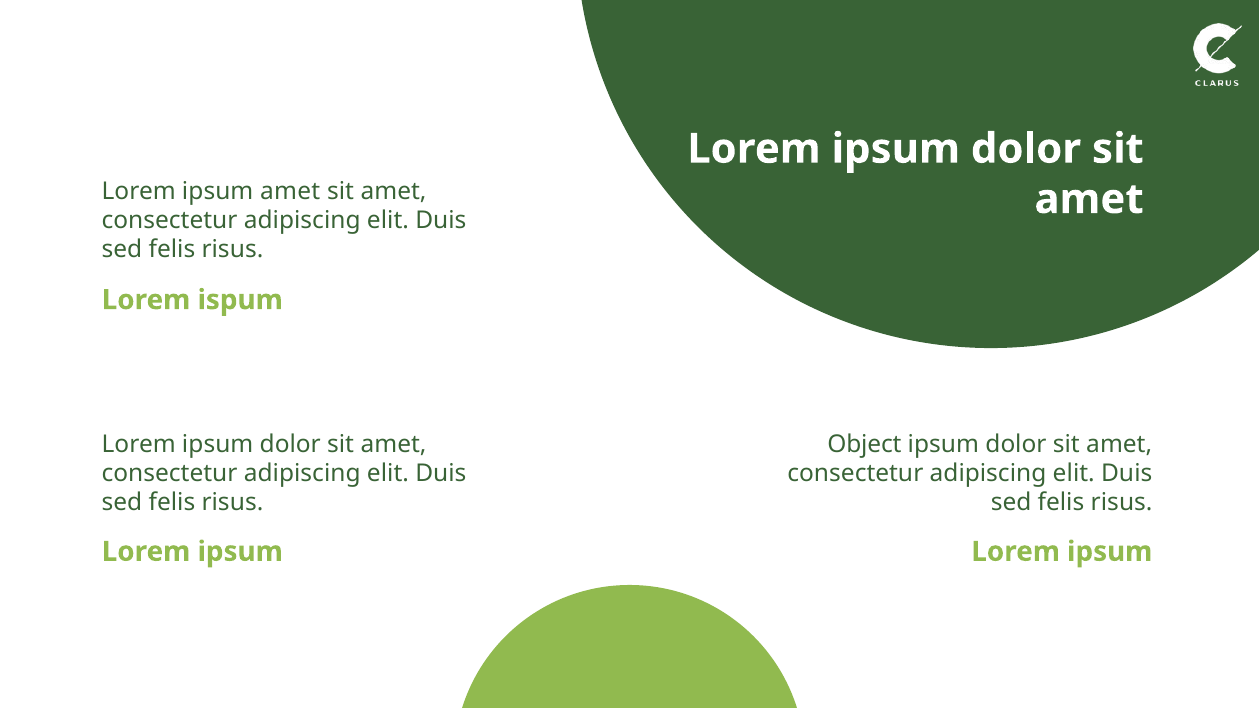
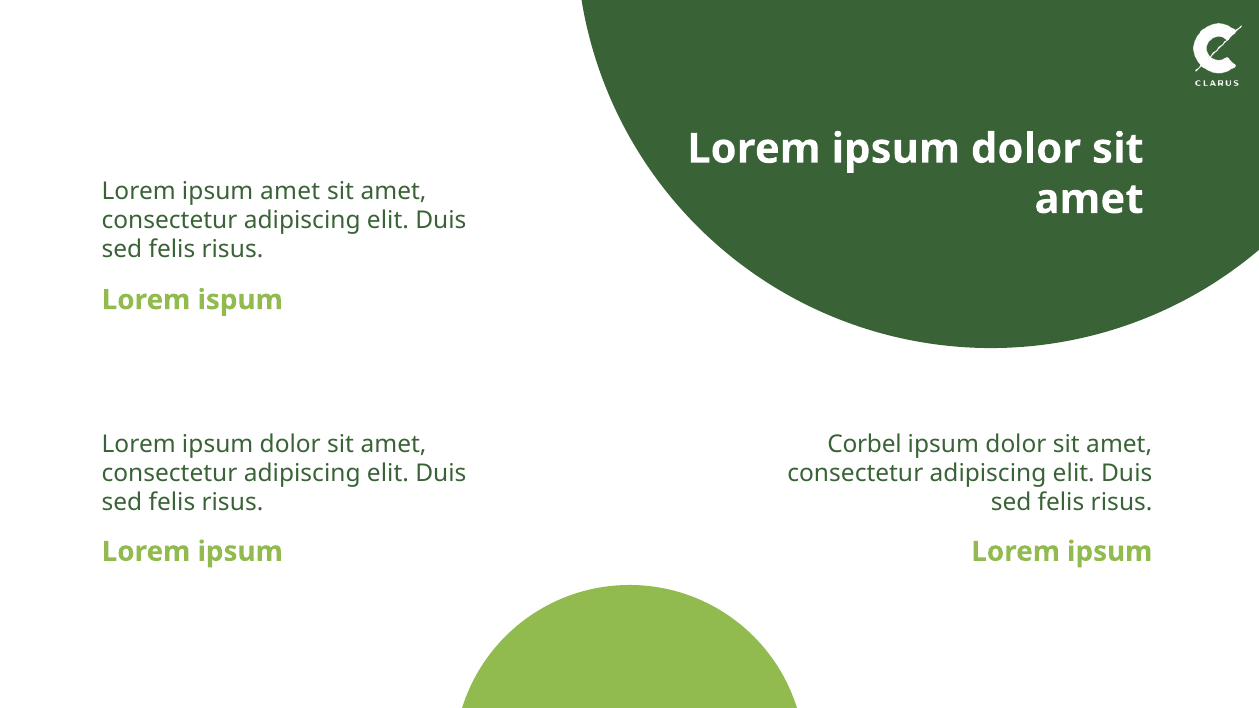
Object: Object -> Corbel (864, 444)
